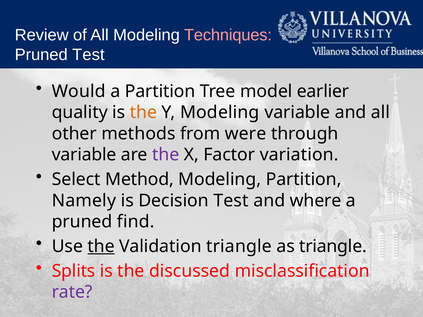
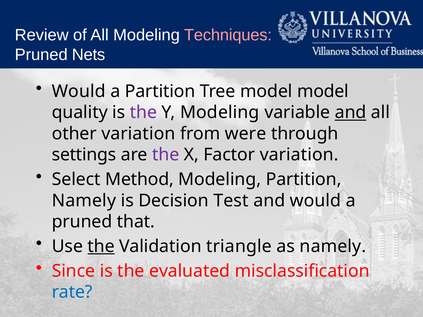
Pruned Test: Test -> Nets (89, 55)
model earlier: earlier -> model (323, 91)
the colour: orange -> purple (143, 113)
and underline: none -> present (351, 113)
other methods: methods -> variation (138, 134)
variable: variable -> settings (84, 155)
and where: where -> would (315, 201)
find: find -> that (136, 222)
as triangle: triangle -> namely (333, 247)
Splits: Splits -> Since (73, 271)
discussed: discussed -> evaluated (190, 271)
rate colour: purple -> blue (72, 292)
